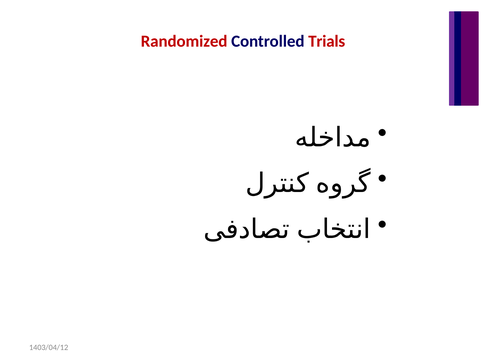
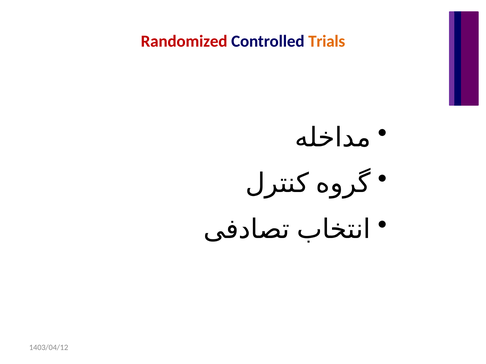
Trials colour: red -> orange (327, 41)
